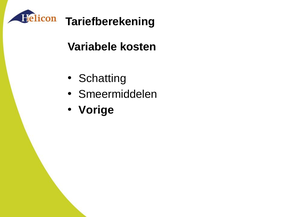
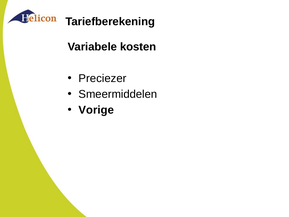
Schatting: Schatting -> Preciezer (103, 78)
